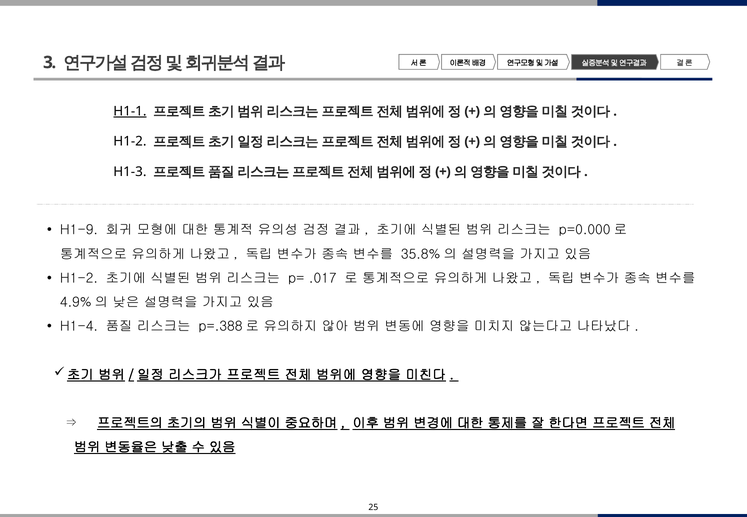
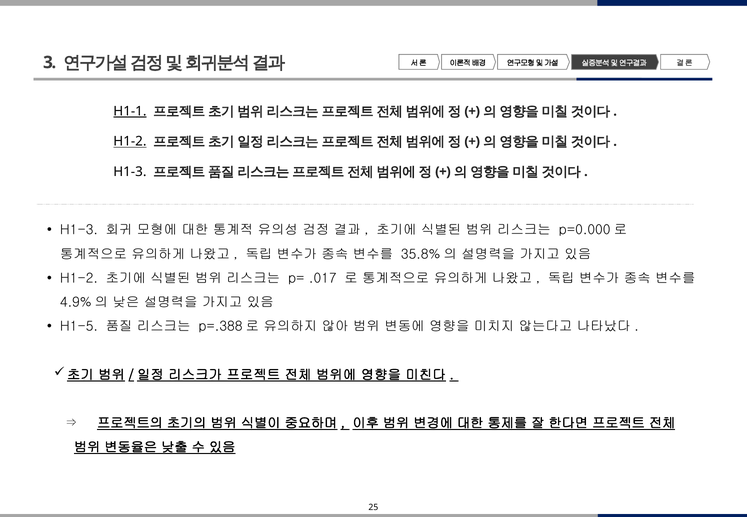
H1-2 underline: none -> present (130, 141)
H1-9: H1-9 -> H1-3 (79, 230)
H1-4: H1-4 -> H1-5 (79, 327)
